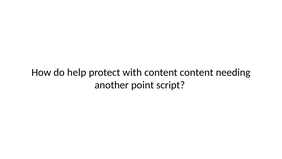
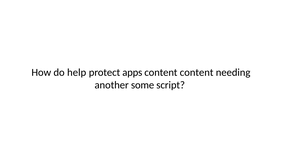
with: with -> apps (132, 72)
point: point -> some (143, 85)
